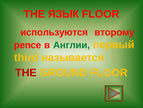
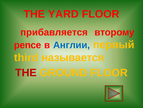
ЯЗЫК: ЯЗЫК -> YARD (63, 14)
используются: используются -> прибавляется (54, 32)
Англии colour: green -> blue (72, 45)
